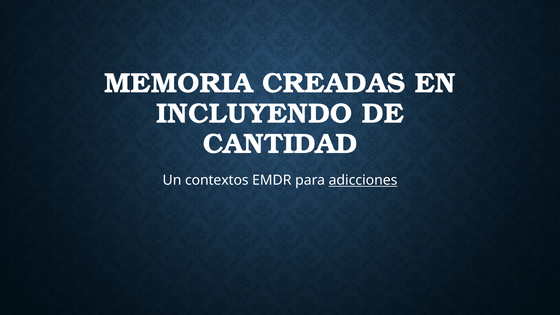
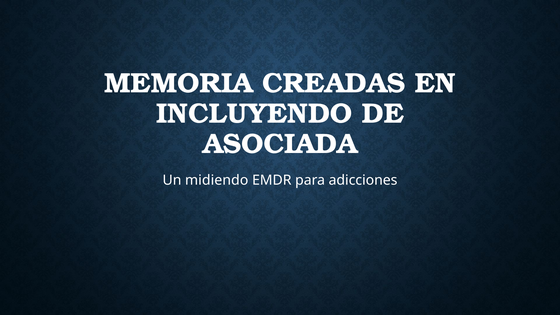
CANTIDAD: CANTIDAD -> ASOCIADA (280, 144)
contextos: contextos -> midiendo (217, 180)
adicciones underline: present -> none (363, 180)
